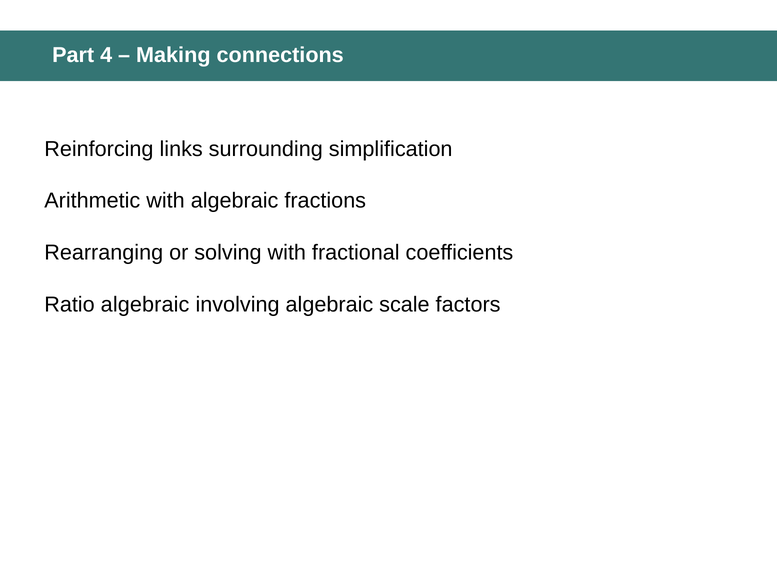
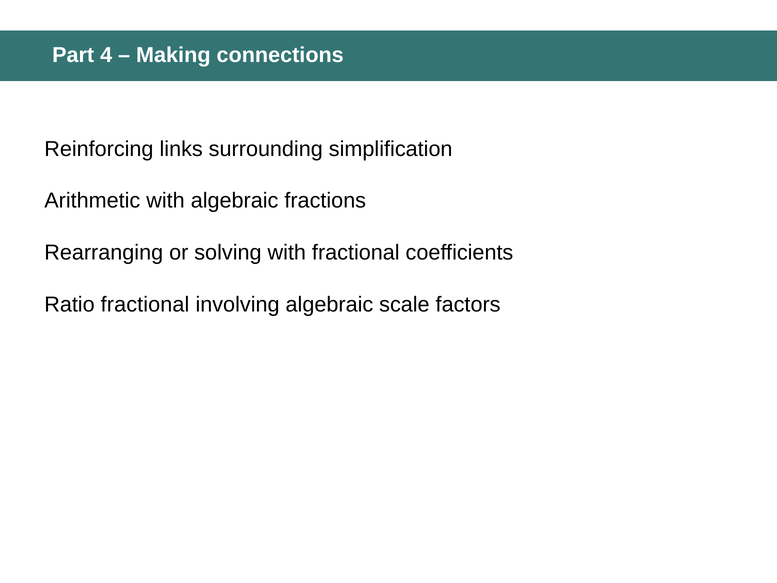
Ratio algebraic: algebraic -> fractional (145, 304)
